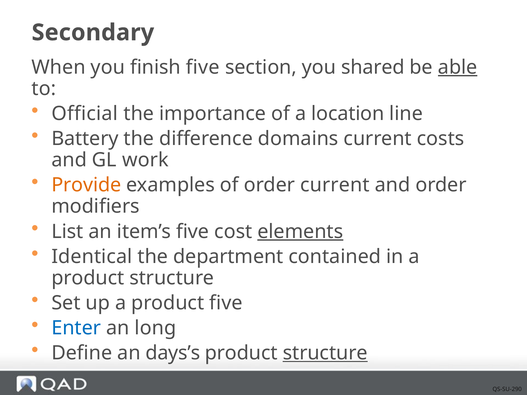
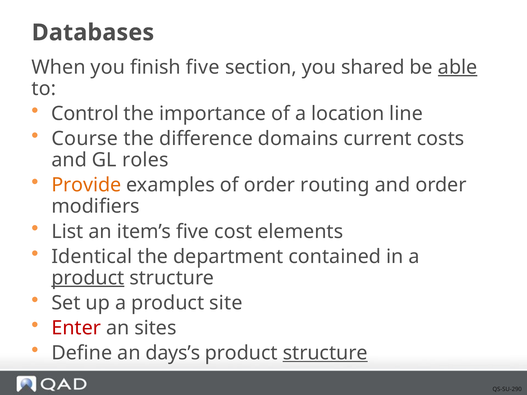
Secondary: Secondary -> Databases (93, 33)
Official: Official -> Control (85, 114)
Battery: Battery -> Course (85, 139)
work: work -> roles (145, 160)
order current: current -> routing (335, 185)
elements underline: present -> none (300, 232)
product underline: none -> present (88, 278)
product five: five -> site (226, 303)
Enter colour: blue -> red (76, 328)
long: long -> sites (156, 328)
